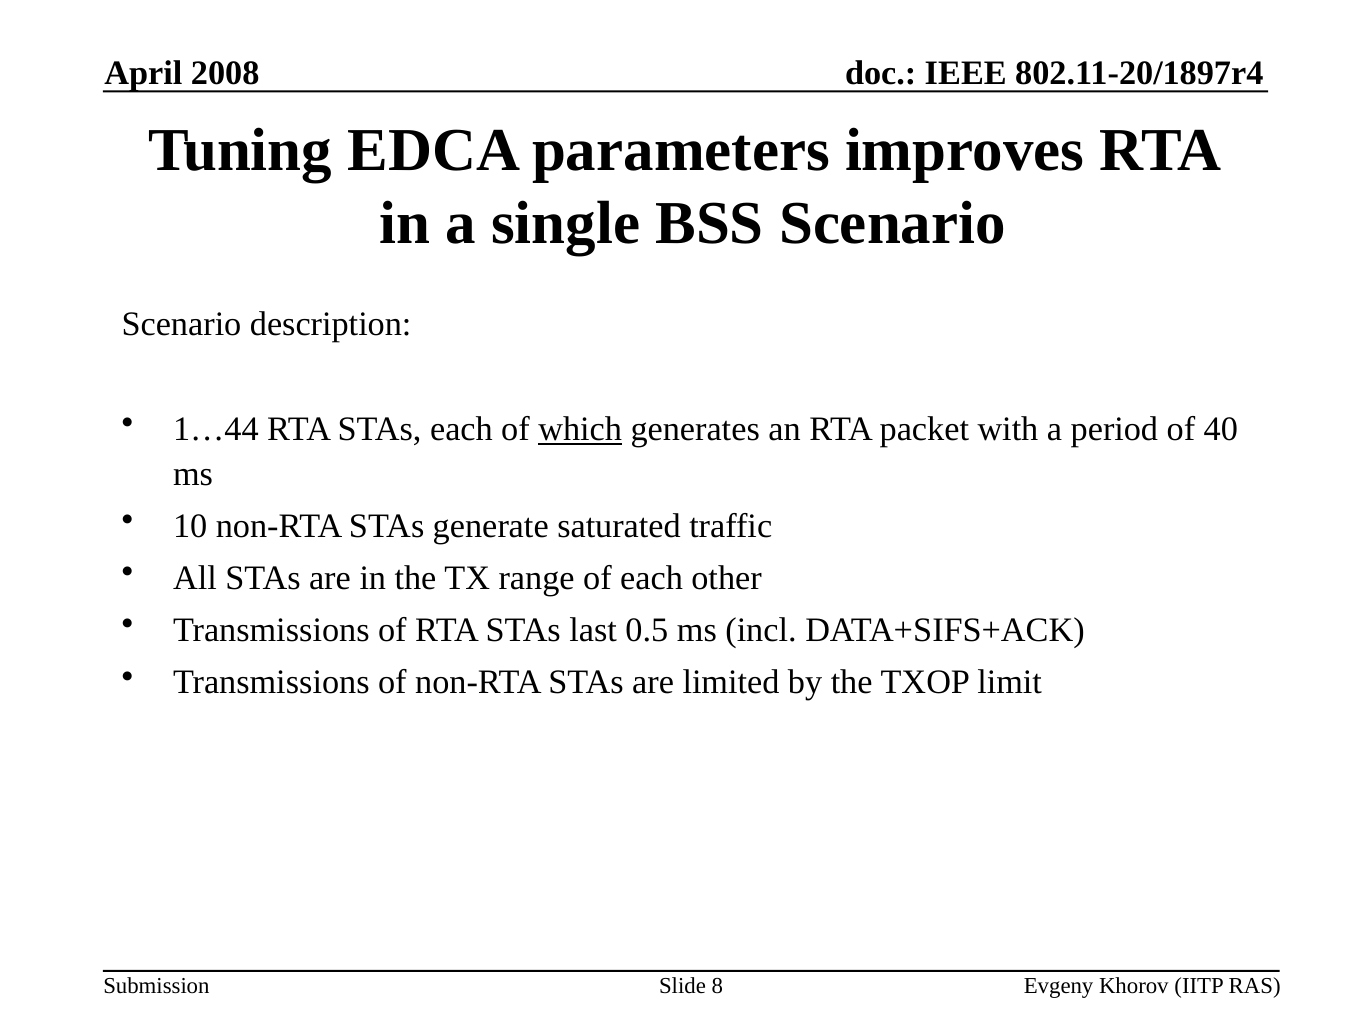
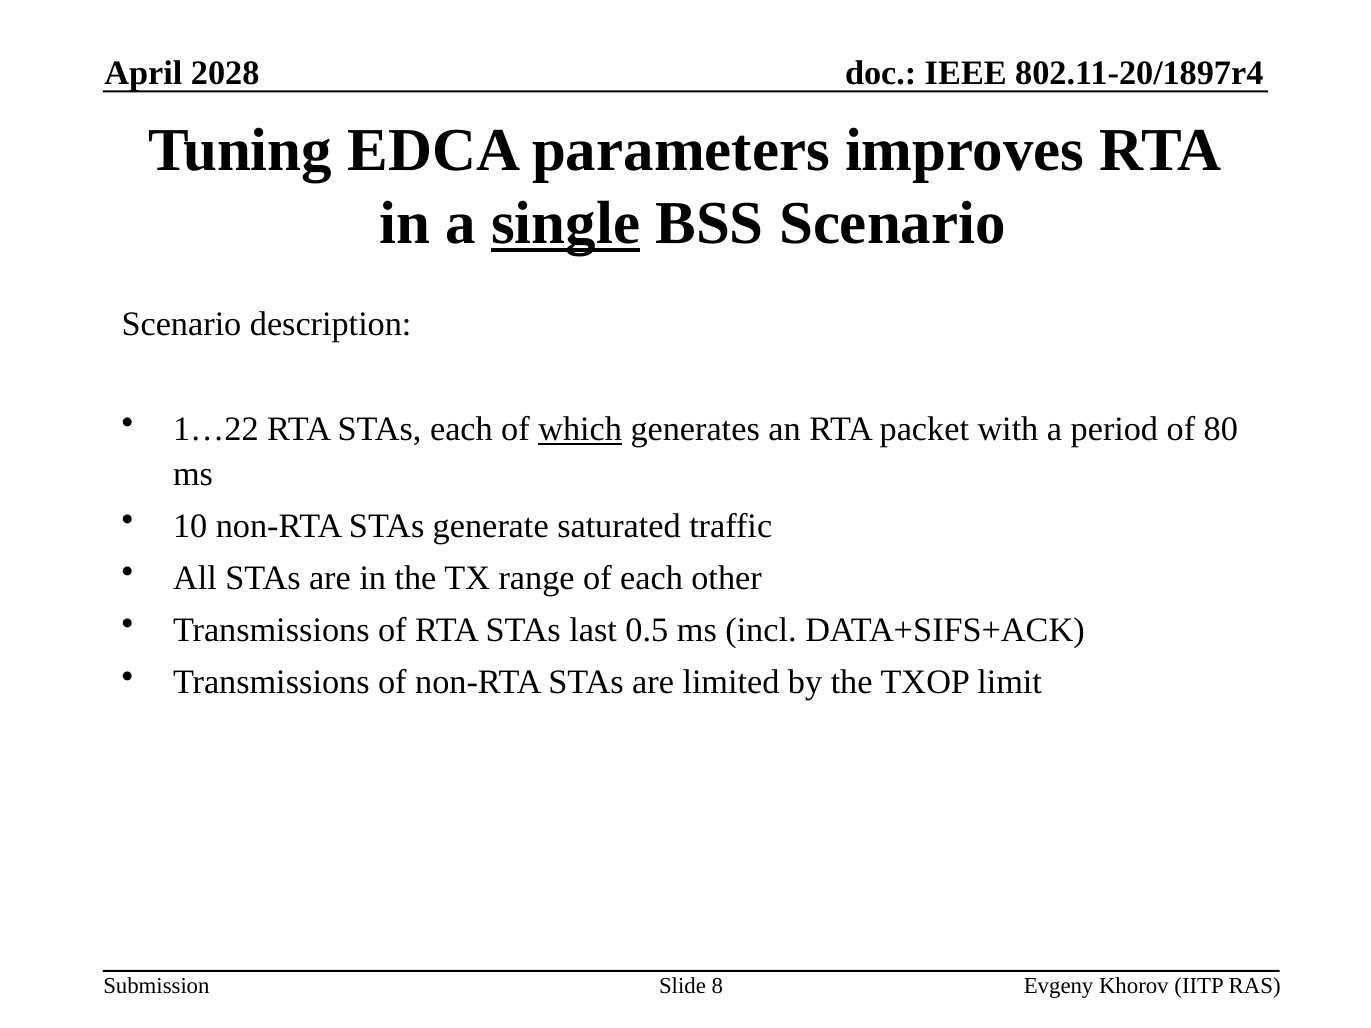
2008: 2008 -> 2028 (225, 73)
single underline: none -> present (566, 224)
1…44: 1…44 -> 1…22 (216, 429)
40: 40 -> 80 (1221, 429)
